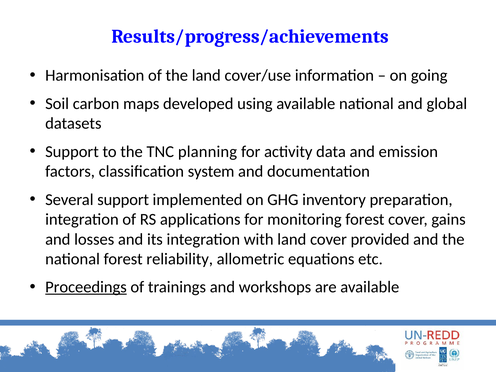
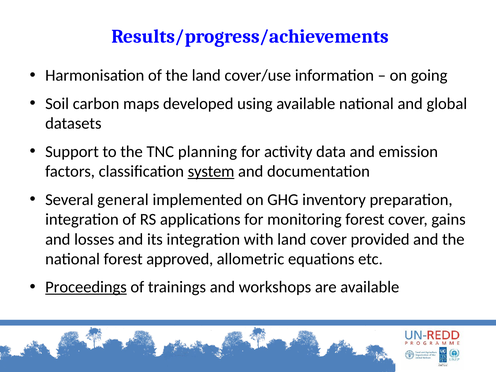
system underline: none -> present (211, 171)
Several support: support -> general (123, 200)
reliability: reliability -> approved (180, 259)
